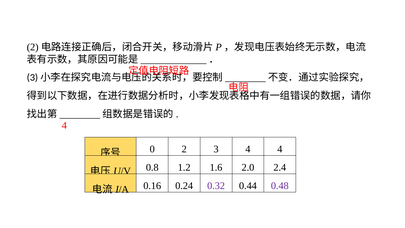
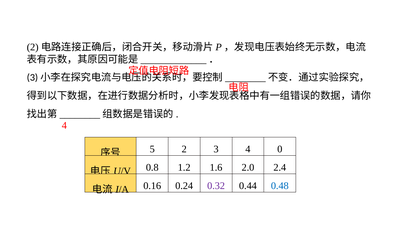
0: 0 -> 5 (152, 149)
4 4: 4 -> 0 (280, 149)
0.48 colour: purple -> blue (280, 186)
